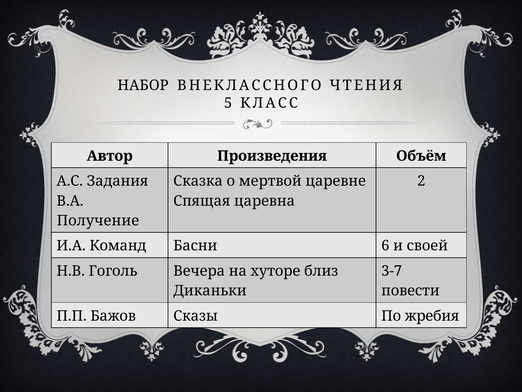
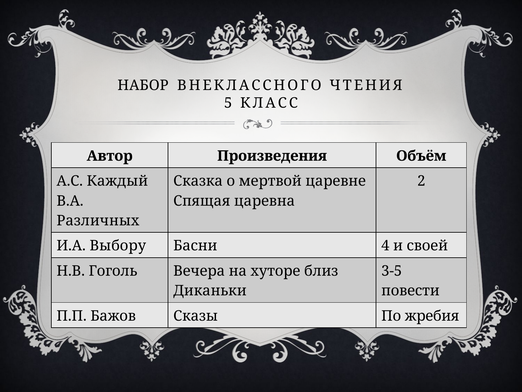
Задания: Задания -> Каждый (117, 181)
Получение: Получение -> Различных (98, 220)
Команд: Команд -> Выбору (118, 246)
6: 6 -> 4 (385, 246)
3-7: 3-7 -> 3-5 (392, 271)
